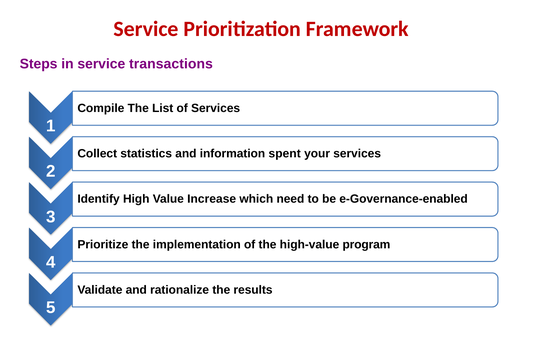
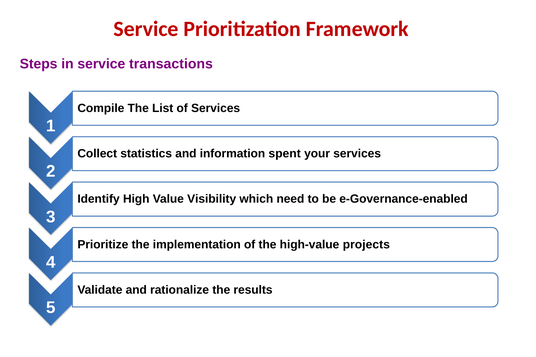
Increase: Increase -> Visibility (212, 199)
program: program -> projects (366, 245)
